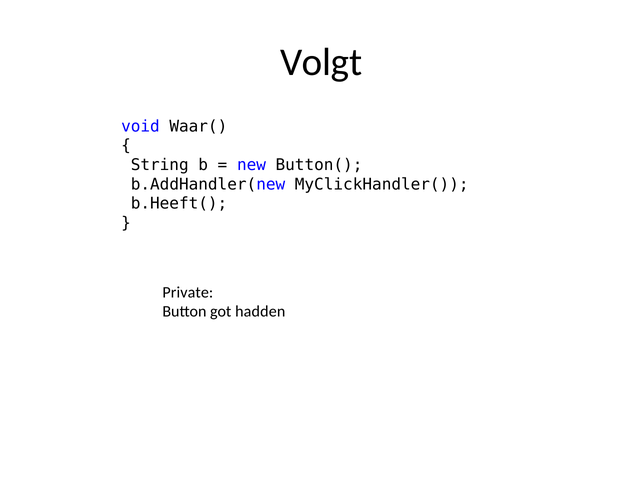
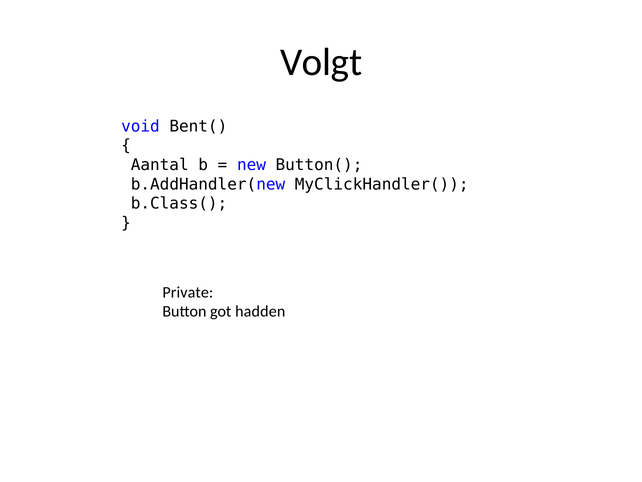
Waar(: Waar( -> Bent( (198, 126)
String: String -> Aantal (160, 165)
b.Heeft(: b.Heeft( -> b.Class( (179, 203)
